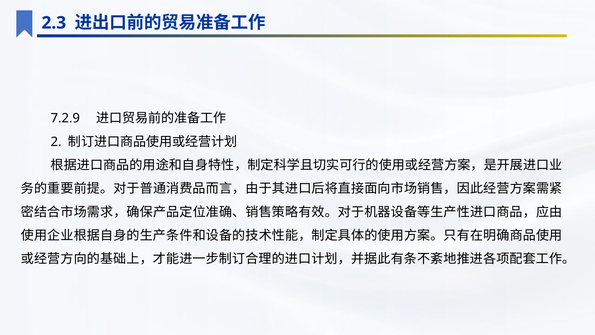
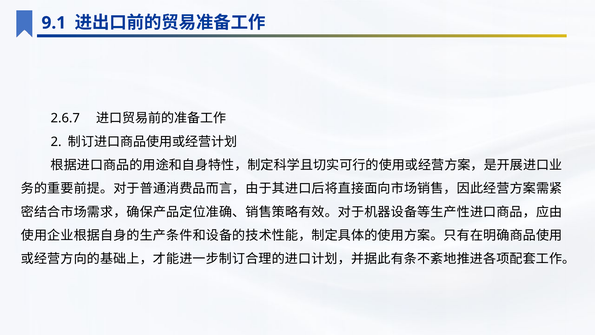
2.3: 2.3 -> 9.1 (54, 23)
7.2.9: 7.2.9 -> 2.6.7 (65, 118)
